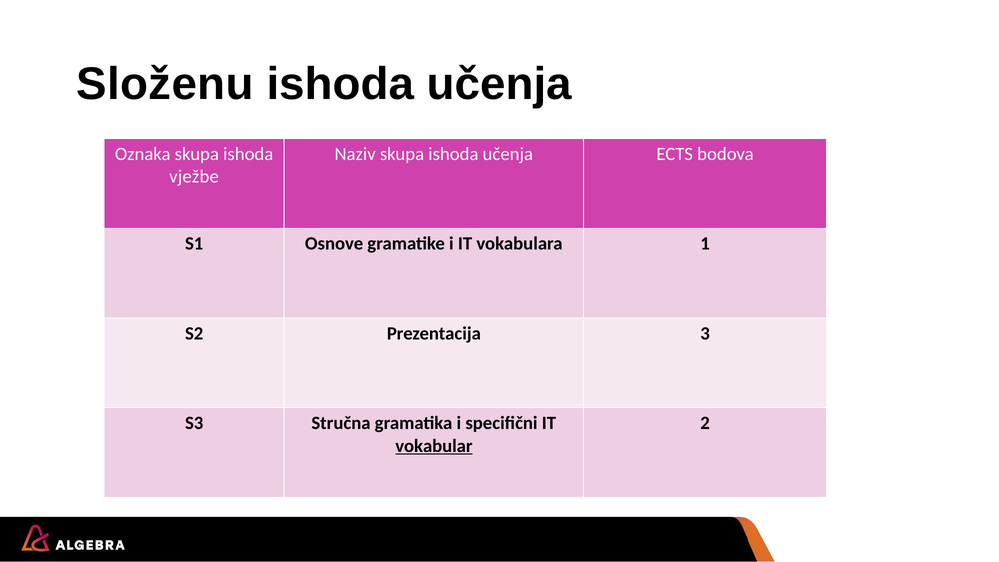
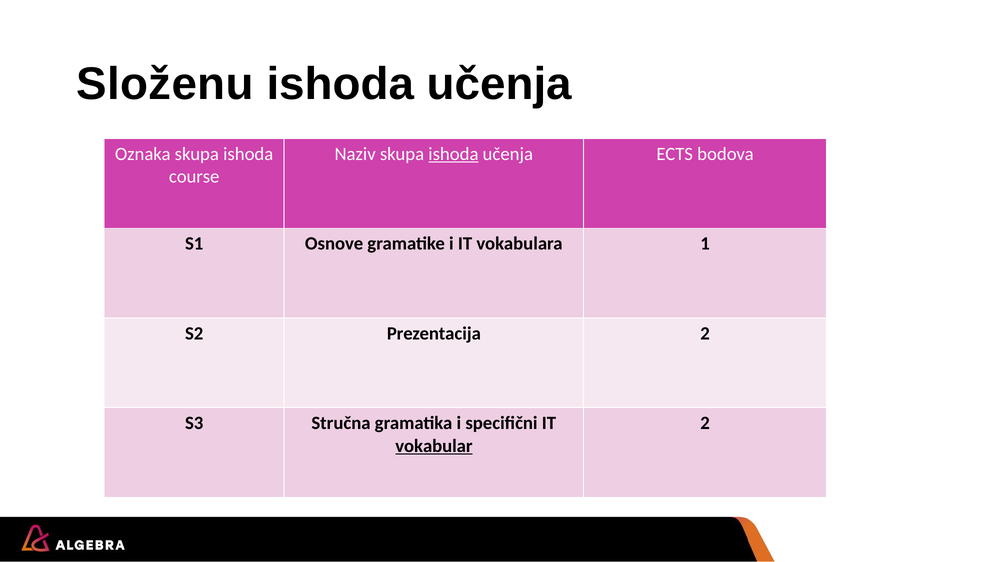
ishoda underline: none -> present (453, 154)
vježbe: vježbe -> course (194, 177)
Prezentacija 3: 3 -> 2 (705, 333)
